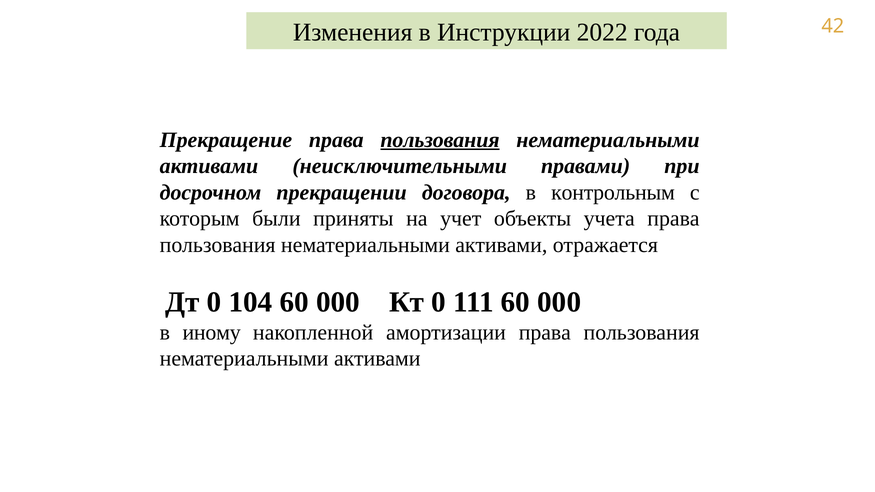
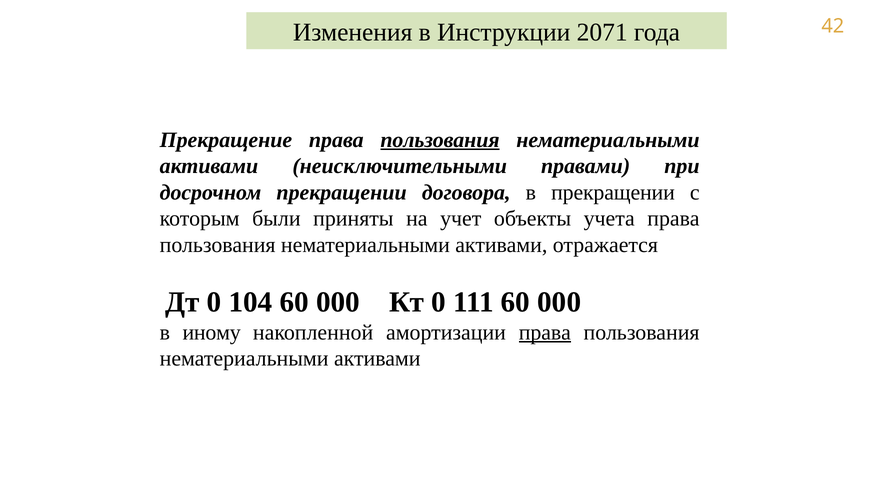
2022: 2022 -> 2071 (602, 32)
в контрольным: контрольным -> прекращении (613, 192)
права underline: none -> present (545, 332)
